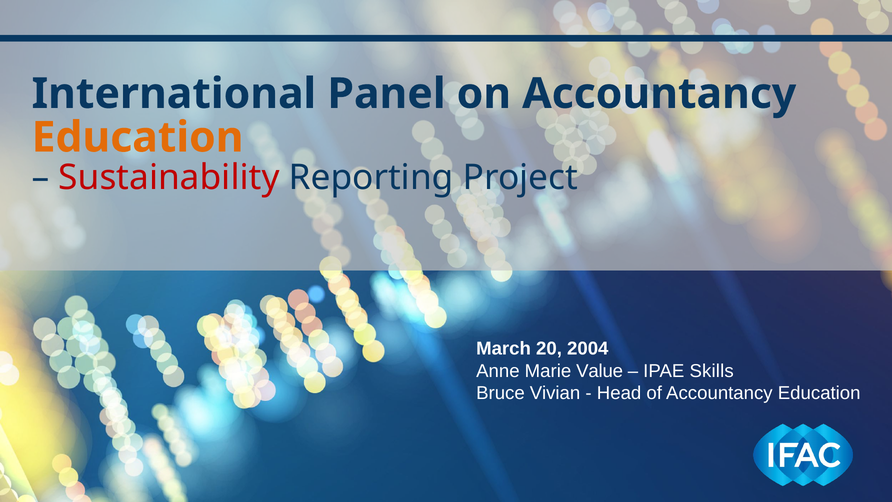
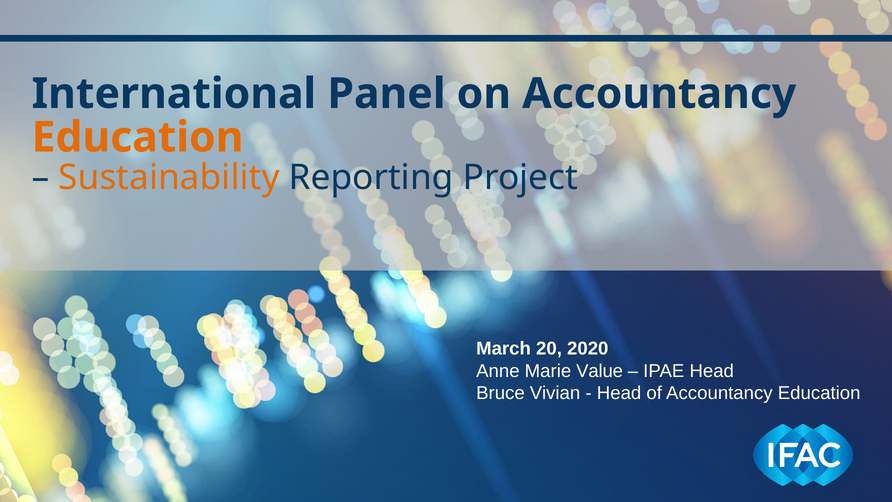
Sustainability colour: red -> orange (169, 177)
2004: 2004 -> 2020 (588, 348)
IPAE Skills: Skills -> Head (712, 371)
